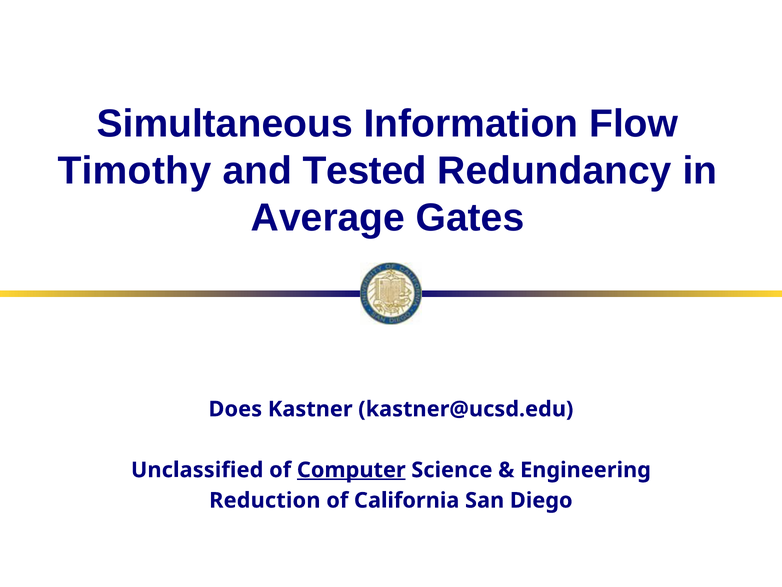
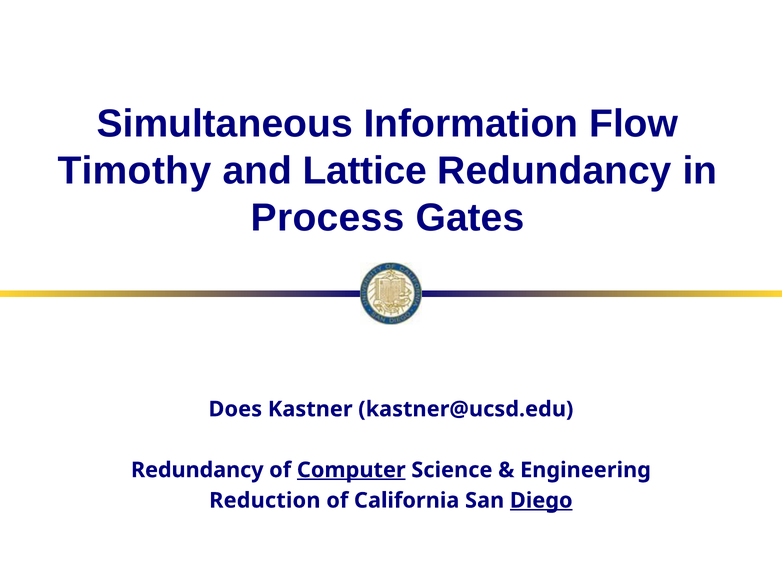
Tested: Tested -> Lattice (365, 171)
Average: Average -> Process (328, 218)
Unclassified: Unclassified -> Redundancy (197, 470)
Diego underline: none -> present (541, 500)
